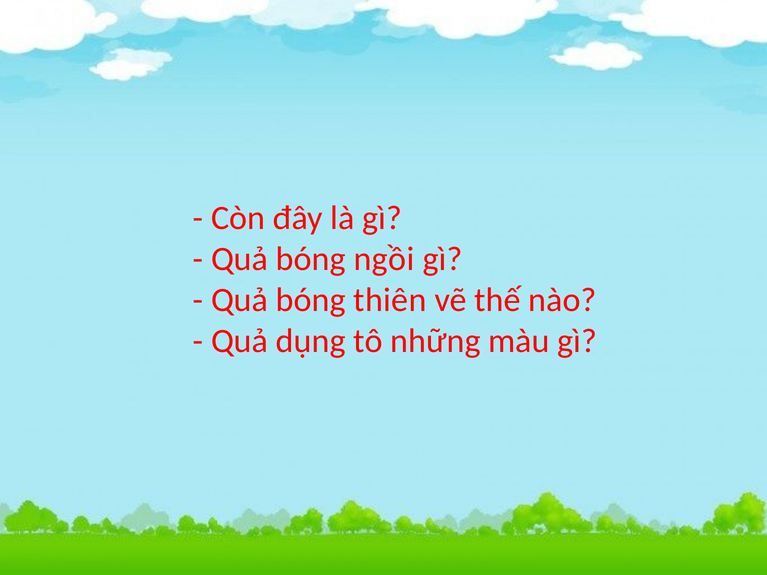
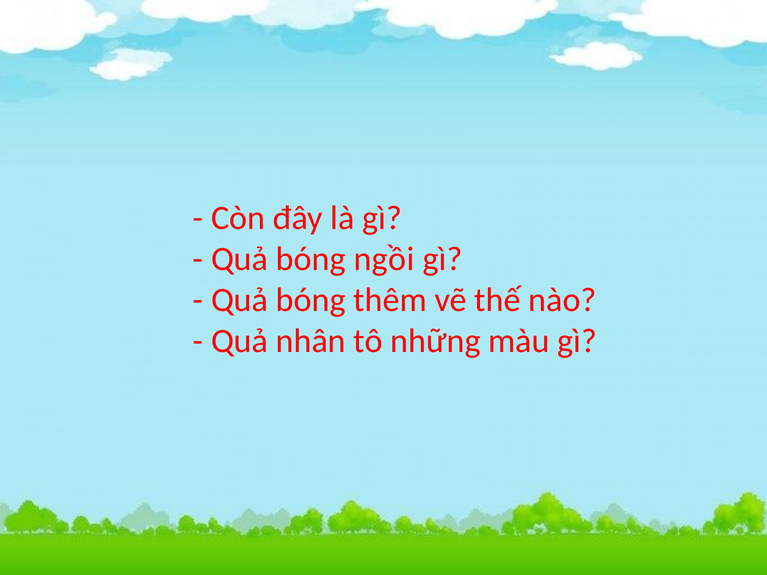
thiên: thiên -> thêm (390, 300)
dụng: dụng -> nhân (311, 341)
